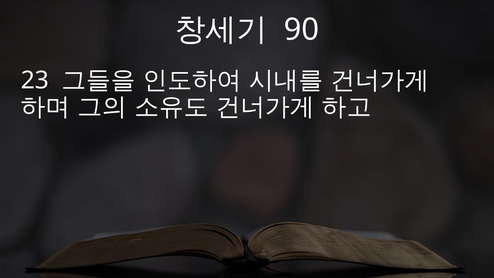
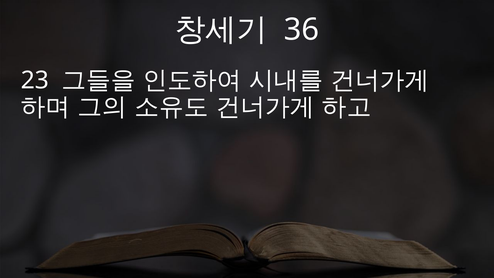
90: 90 -> 36 (302, 30)
